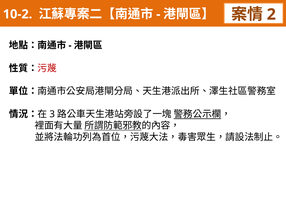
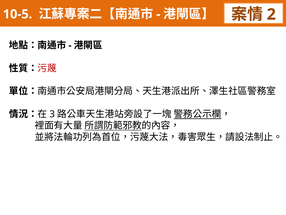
10-2: 10-2 -> 10-5 (18, 14)
